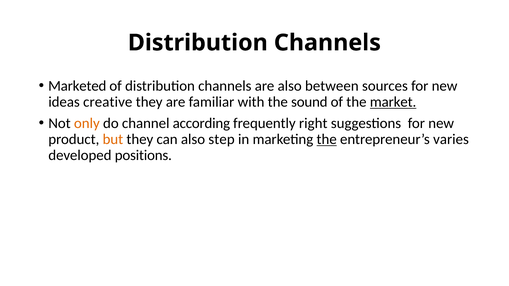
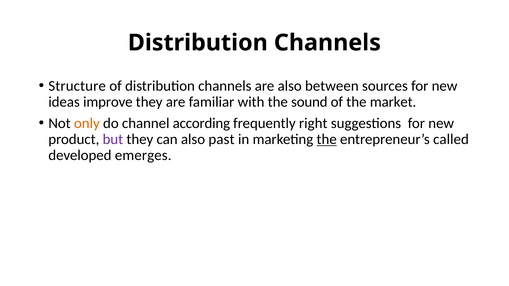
Marketed: Marketed -> Structure (77, 86)
creative: creative -> improve (108, 102)
market underline: present -> none (393, 102)
but colour: orange -> purple (113, 139)
step: step -> past (221, 139)
varies: varies -> called (451, 139)
positions: positions -> emerges (143, 156)
